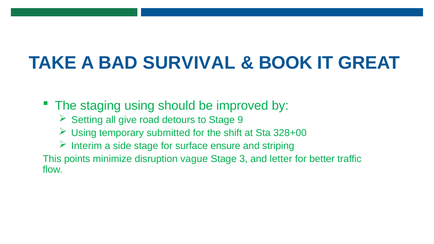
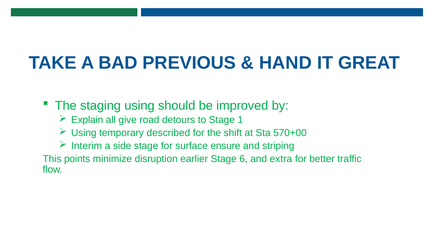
SURVIVAL: SURVIVAL -> PREVIOUS (189, 63)
BOOK: BOOK -> HAND (285, 63)
Setting: Setting -> Explain (87, 120)
9: 9 -> 1 (240, 120)
submitted: submitted -> described (168, 133)
328+00: 328+00 -> 570+00 (290, 133)
vague: vague -> earlier (194, 159)
3: 3 -> 6 (244, 159)
letter: letter -> extra (281, 159)
